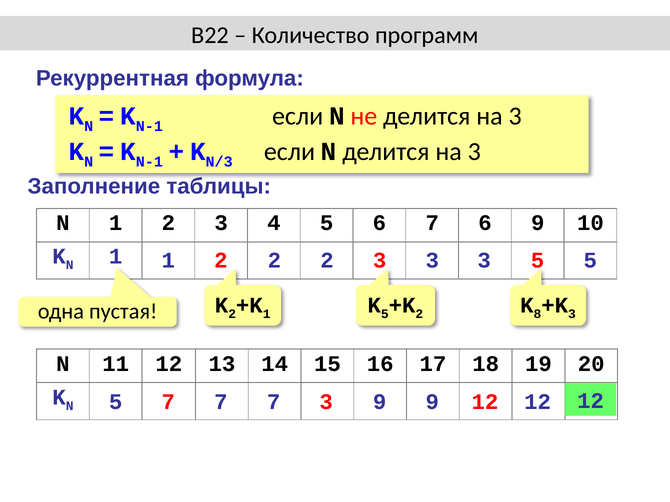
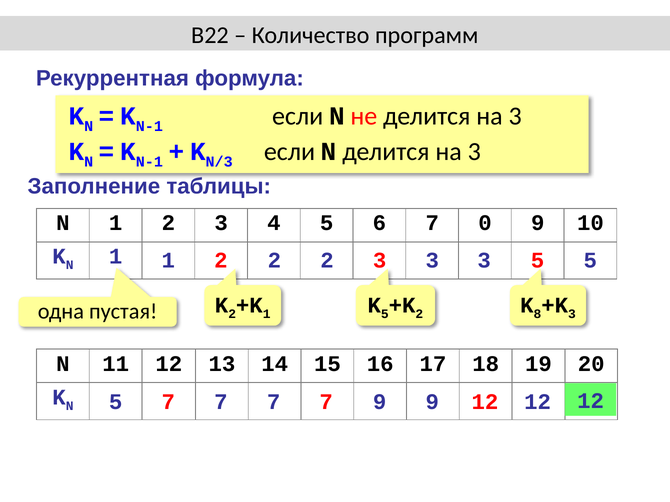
7 6: 6 -> 0 (485, 223)
7 7 7 3: 3 -> 7 (326, 402)
